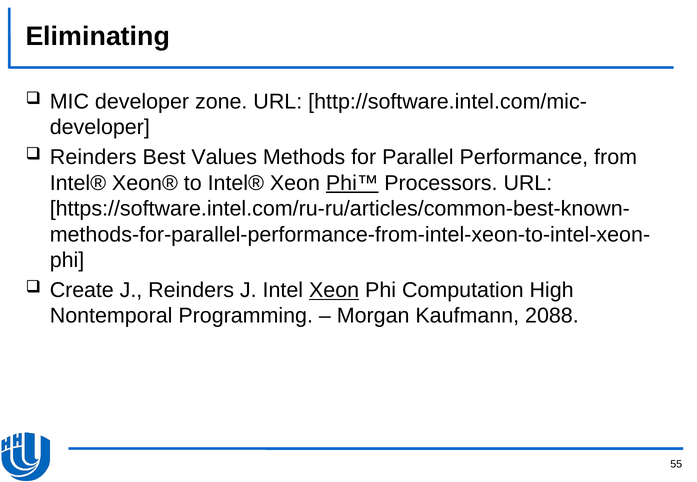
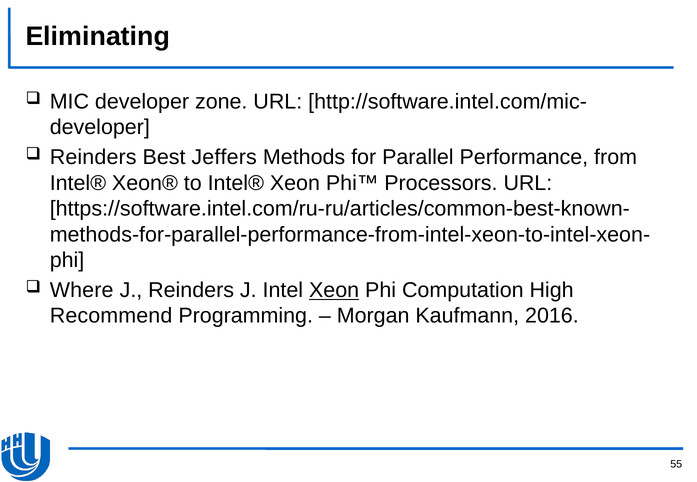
Values: Values -> Jeffers (224, 158)
Phi™ underline: present -> none (352, 183)
Create: Create -> Where (82, 291)
Nontemporal: Nontemporal -> Recommend (111, 316)
2088: 2088 -> 2016 (552, 316)
